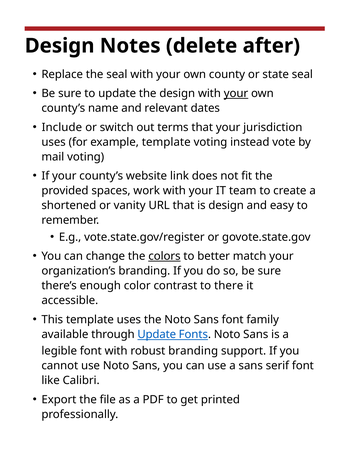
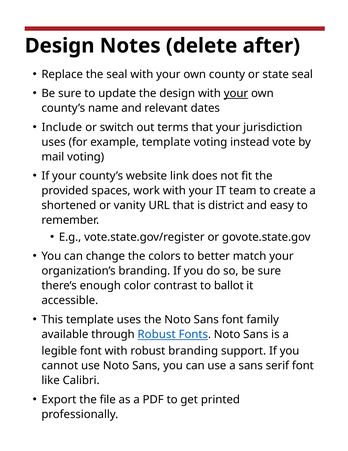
is design: design -> district (226, 205)
colors underline: present -> none (164, 256)
there: there -> ballot (229, 285)
through Update: Update -> Robust (157, 334)
